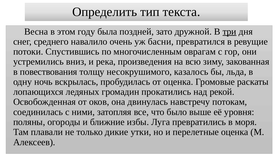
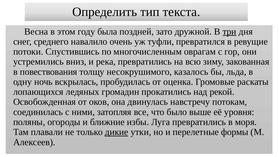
басни: басни -> туфли (161, 42)
река произведения: произведения -> превратились (145, 62)
дикие underline: none -> present (117, 132)
перелетные оценка: оценка -> формы (235, 132)
